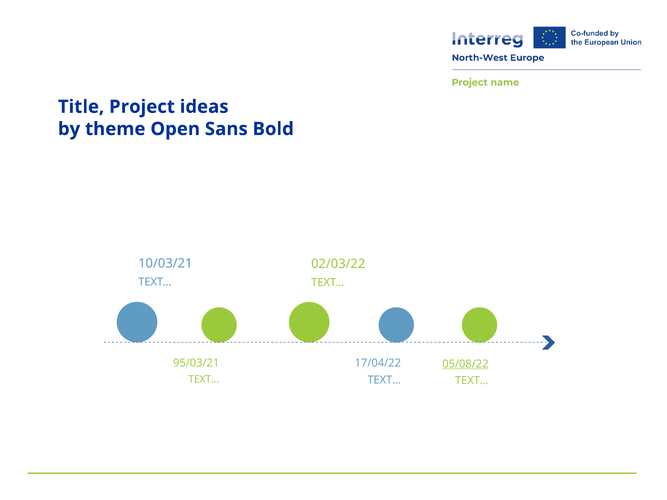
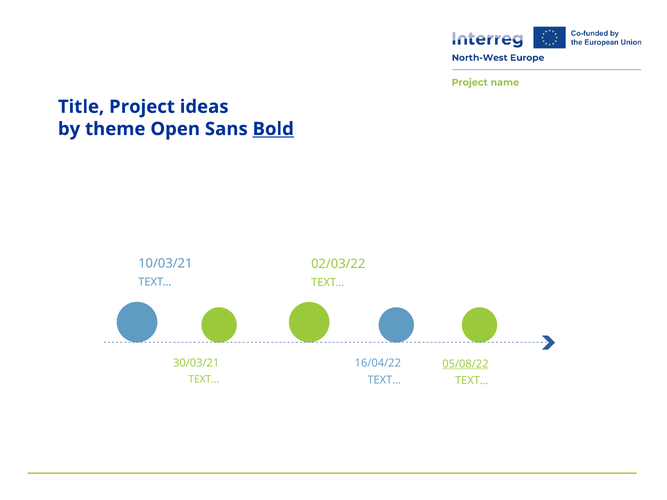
Bold underline: none -> present (273, 129)
95/03/21: 95/03/21 -> 30/03/21 (196, 363)
17/04/22: 17/04/22 -> 16/04/22 (378, 363)
